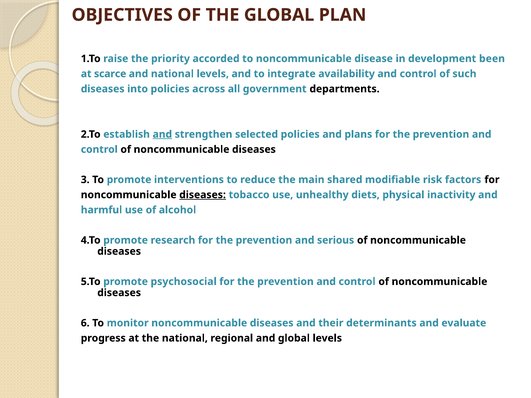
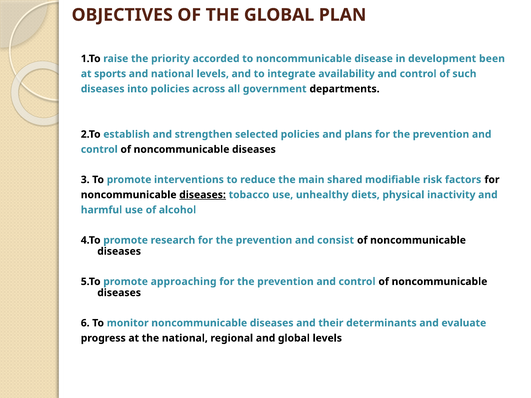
scarce: scarce -> sports (110, 74)
and underline: present -> none (162, 134)
serious: serious -> consist (336, 240)
psychosocial: psychosocial -> approaching (184, 282)
